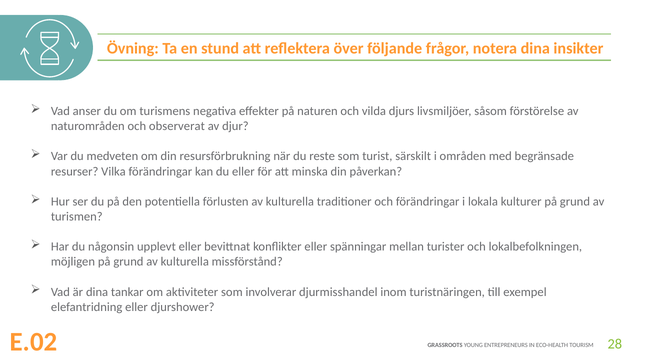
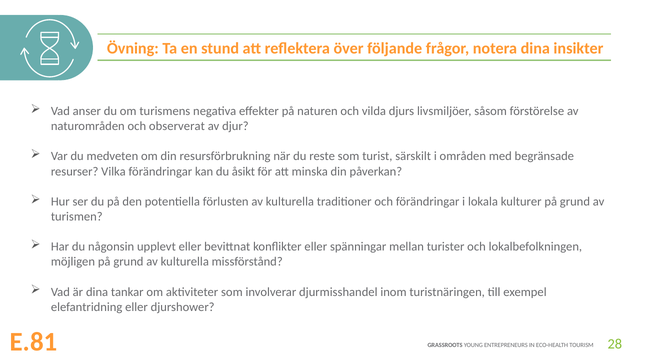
du eller: eller -> åsikt (243, 172)
E.02: E.02 -> E.81 (34, 342)
